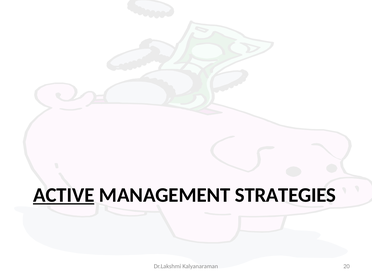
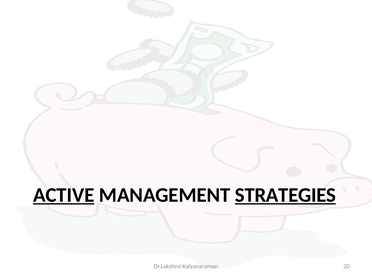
STRATEGIES underline: none -> present (285, 195)
